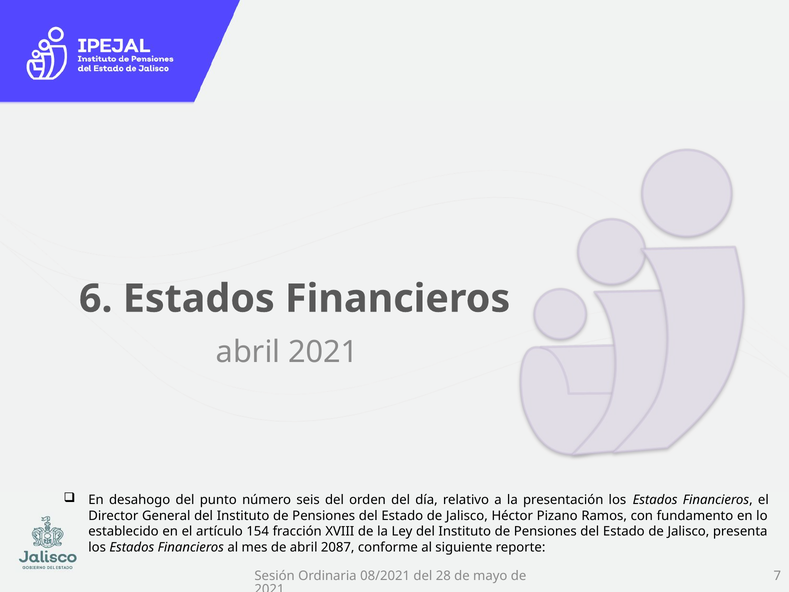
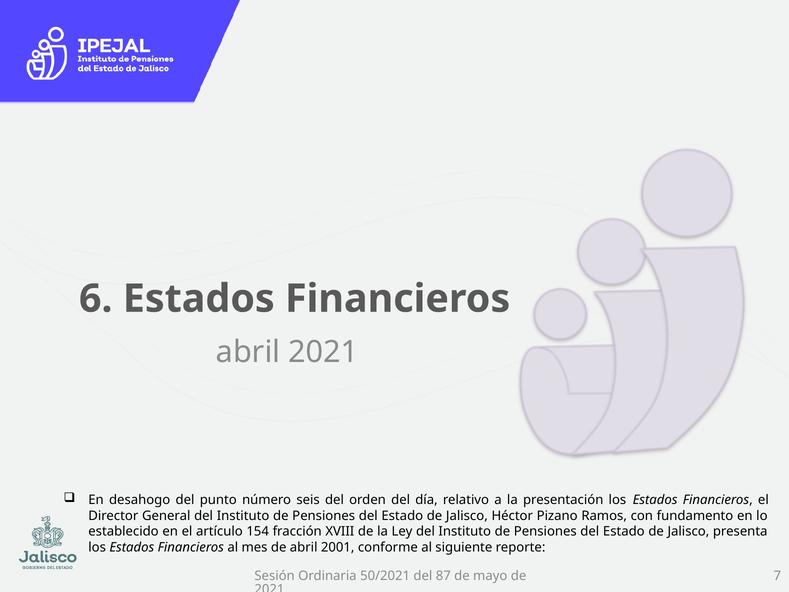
2087: 2087 -> 2001 (338, 547)
08/2021: 08/2021 -> 50/2021 (385, 576)
28: 28 -> 87 (443, 576)
